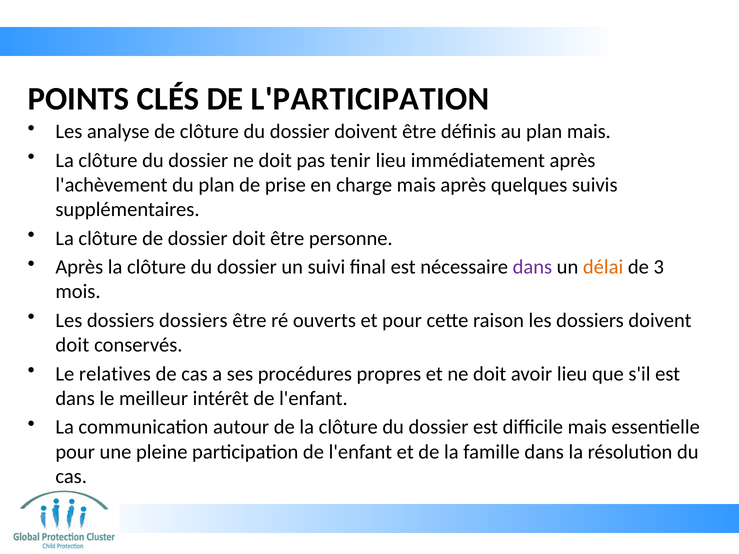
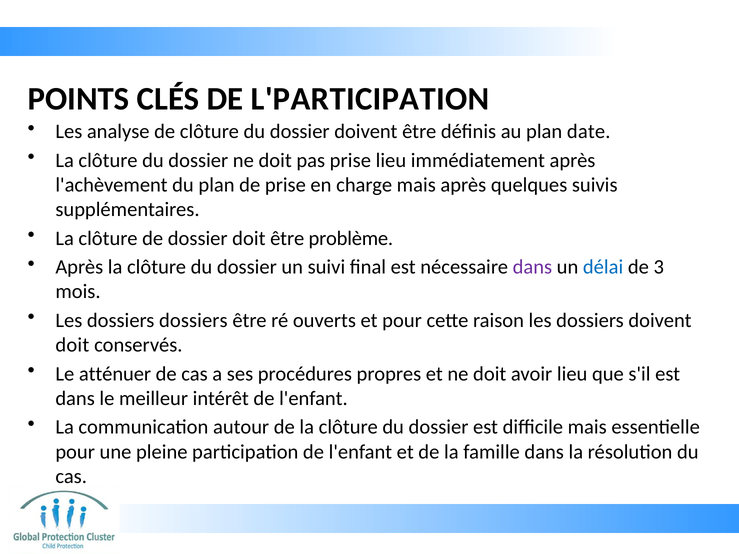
plan mais: mais -> date (589, 132)
pas tenir: tenir -> prise (350, 160)
personne: personne -> problème (351, 238)
délai colour: orange -> blue (603, 267)
relatives: relatives -> atténuer (115, 374)
